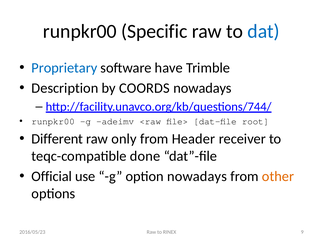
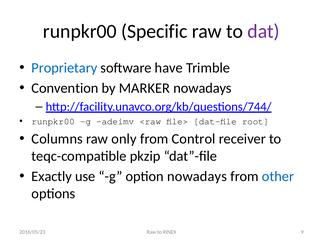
dat colour: blue -> purple (264, 31)
Description: Description -> Convention (65, 88)
COORDS: COORDS -> MARKER (144, 88)
Different: Different -> Columns (57, 138)
Header: Header -> Control (194, 138)
done: done -> pkzip (145, 156)
Official: Official -> Exactly (52, 176)
other colour: orange -> blue (278, 176)
